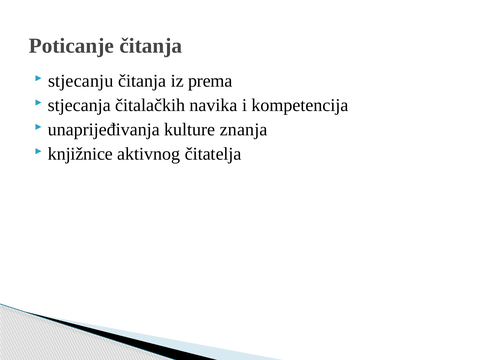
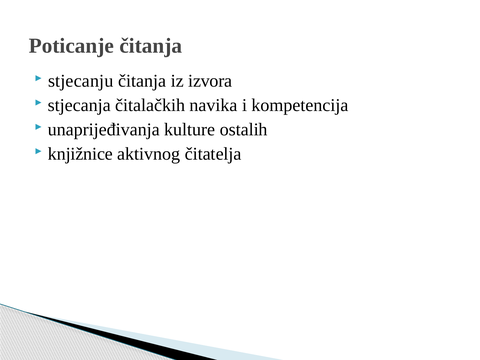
prema: prema -> izvora (210, 81)
znanja: znanja -> ostalih (244, 130)
